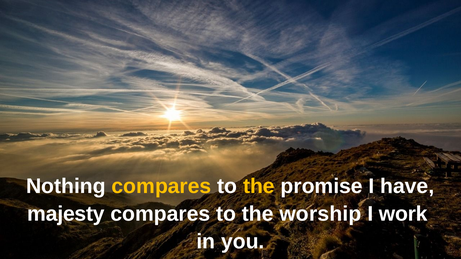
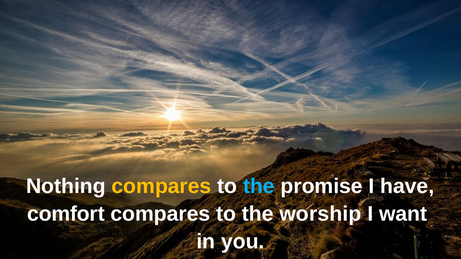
the colour: yellow -> light blue (259, 187)
majesty: majesty -> comfort (66, 214)
work: work -> want (403, 214)
